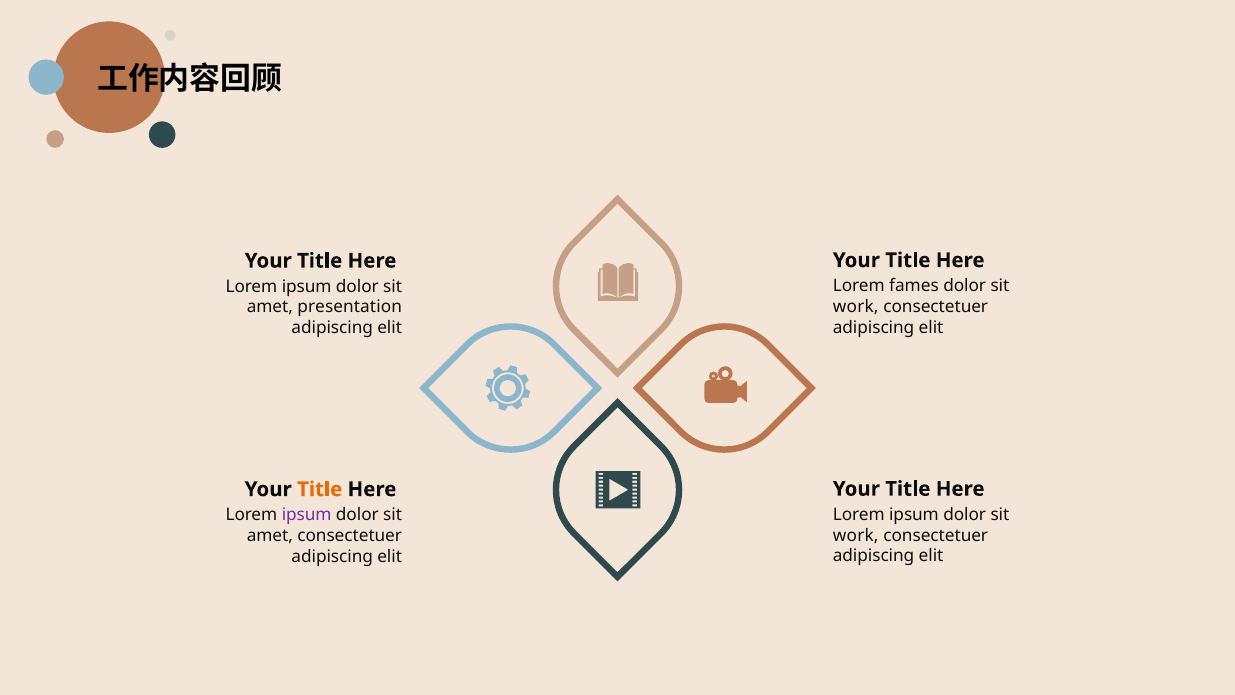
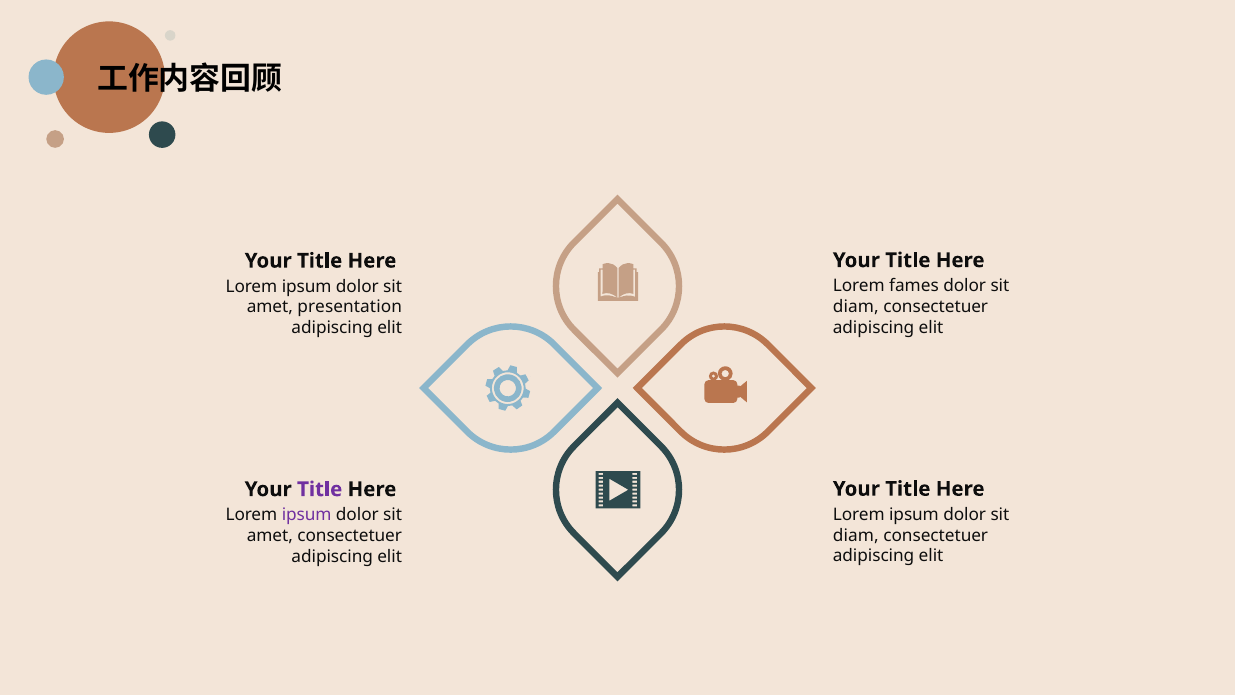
work: work -> diam (856, 307)
Title colour: orange -> purple (320, 489)
work: work -> diam (856, 535)
